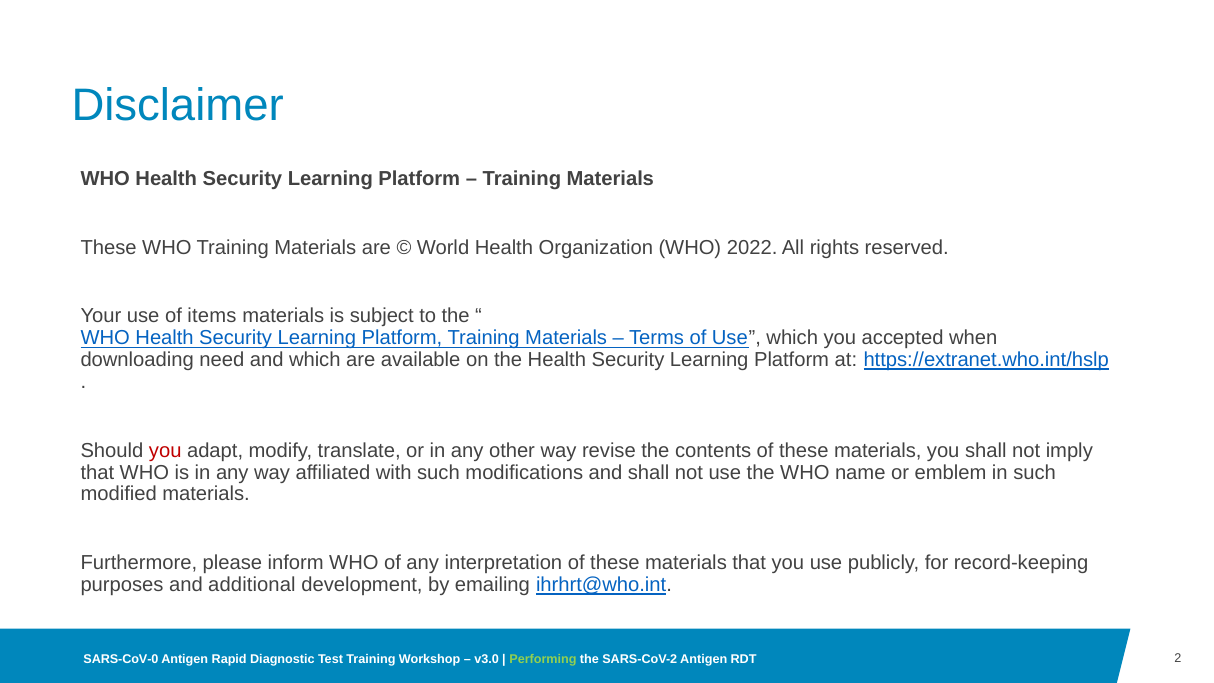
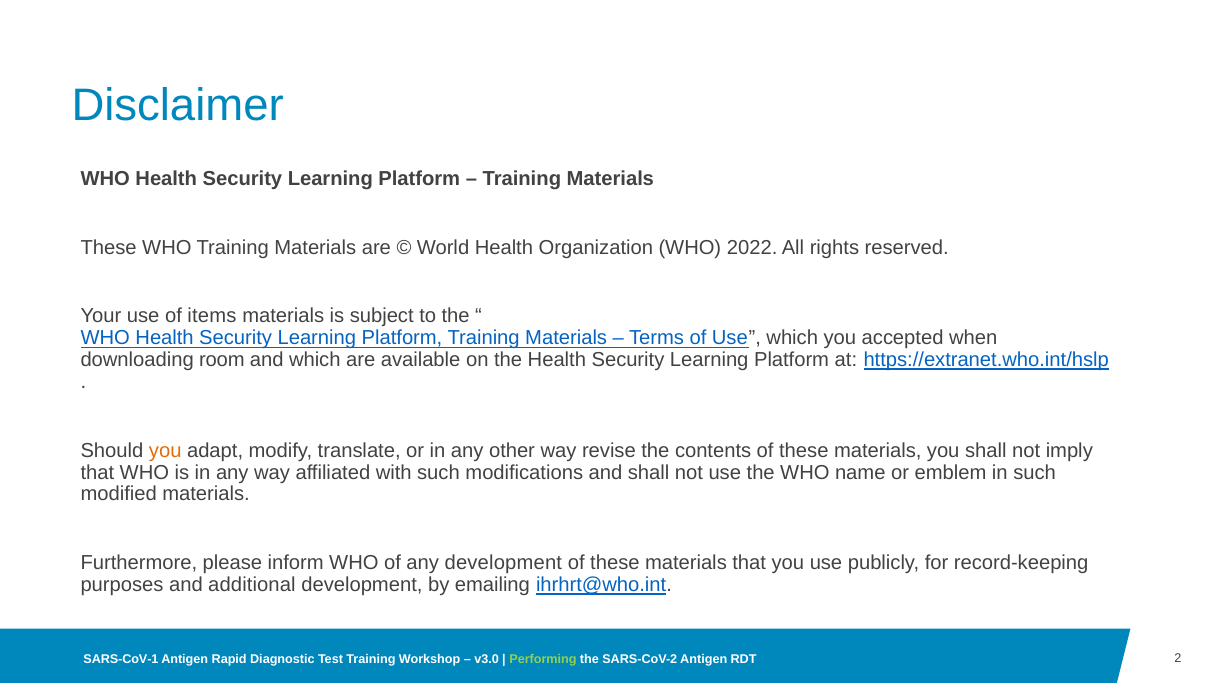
need: need -> room (222, 360)
you colour: red -> orange (165, 451)
any interpretation: interpretation -> development (503, 563)
SARS-CoV-0: SARS-CoV-0 -> SARS-CoV-1 (121, 659)
